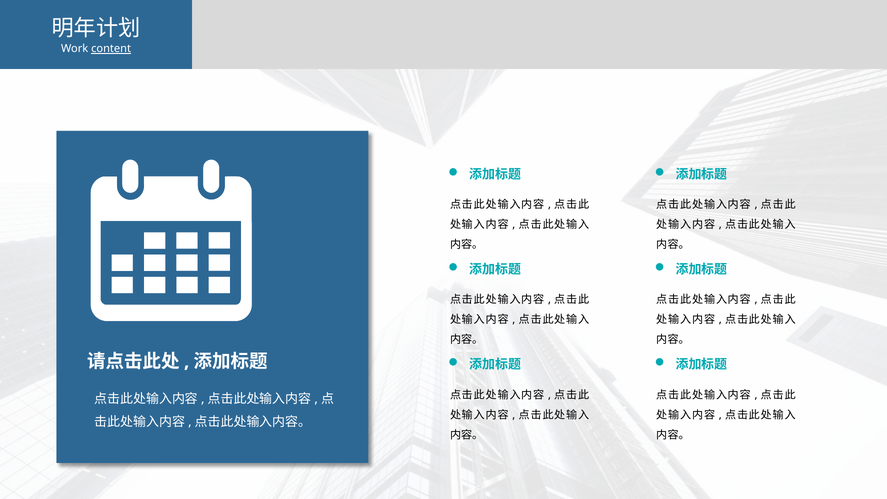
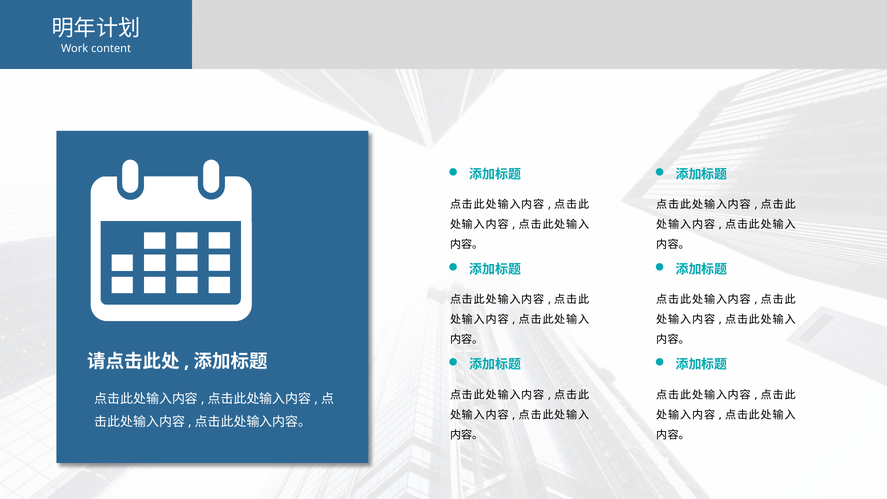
content underline: present -> none (111, 49)
